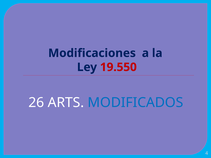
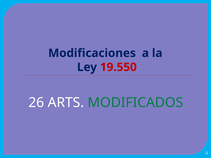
MODIFICADOS colour: blue -> green (135, 103)
